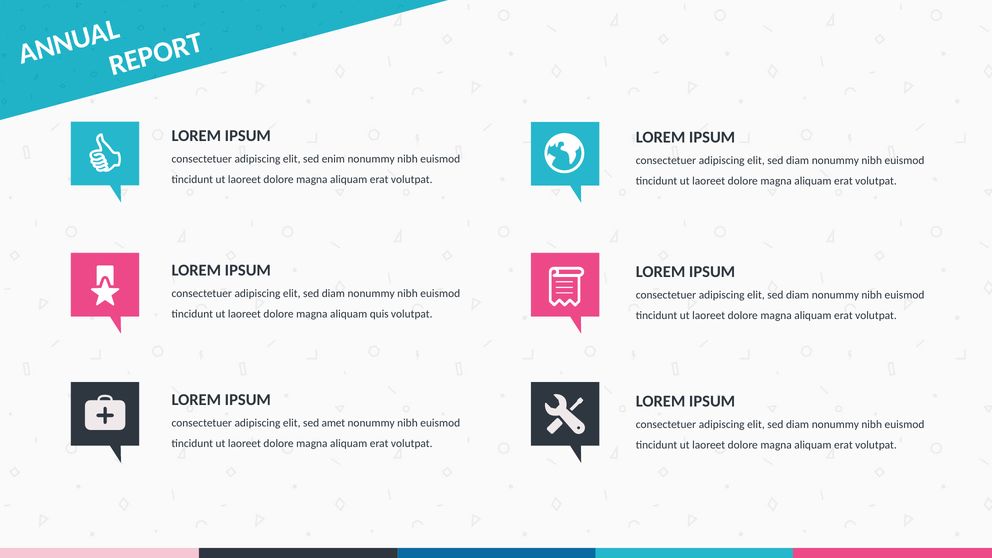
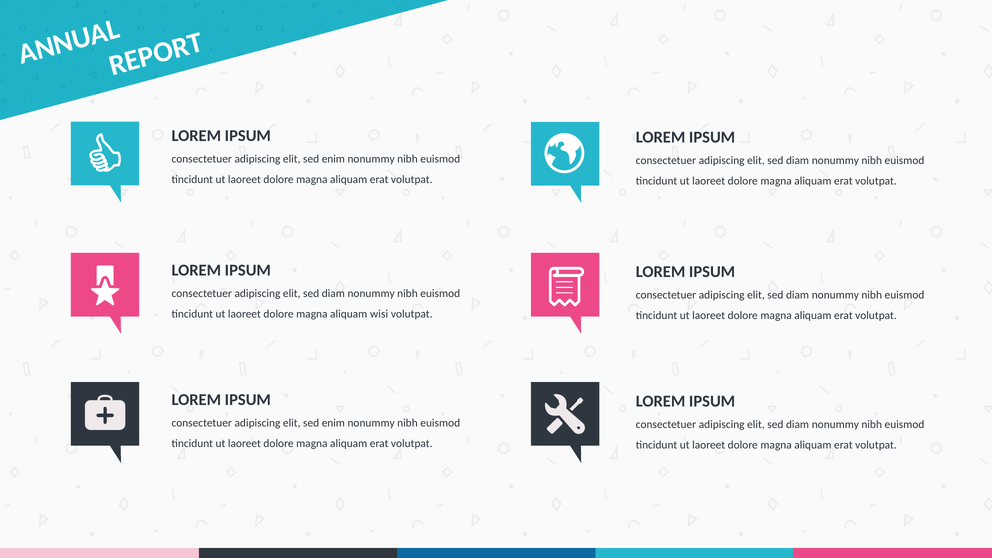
quis: quis -> wisi (379, 314)
amet: amet -> enim (333, 423)
